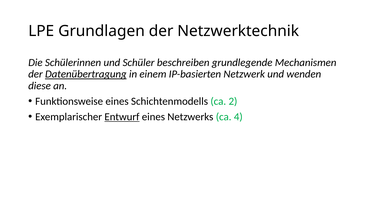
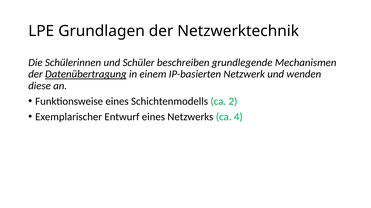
Entwurf underline: present -> none (122, 117)
